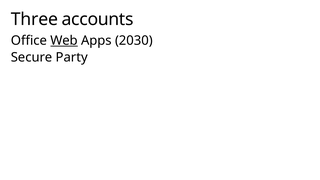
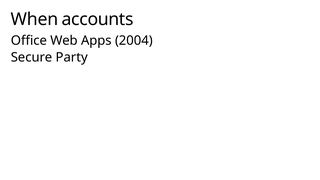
Three: Three -> When (34, 19)
Web underline: present -> none (64, 41)
2030: 2030 -> 2004 (134, 41)
